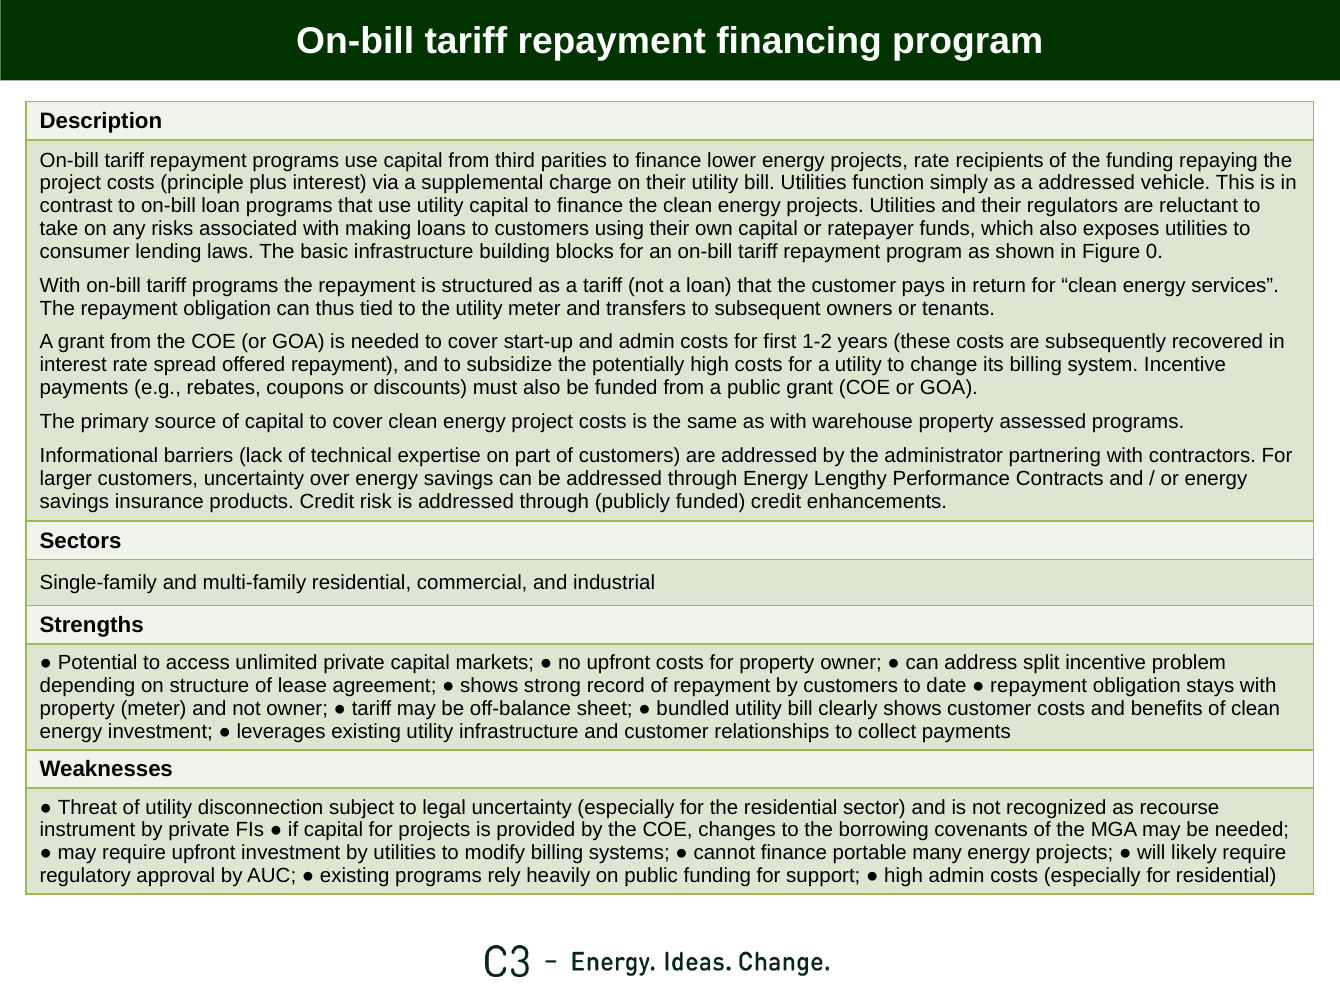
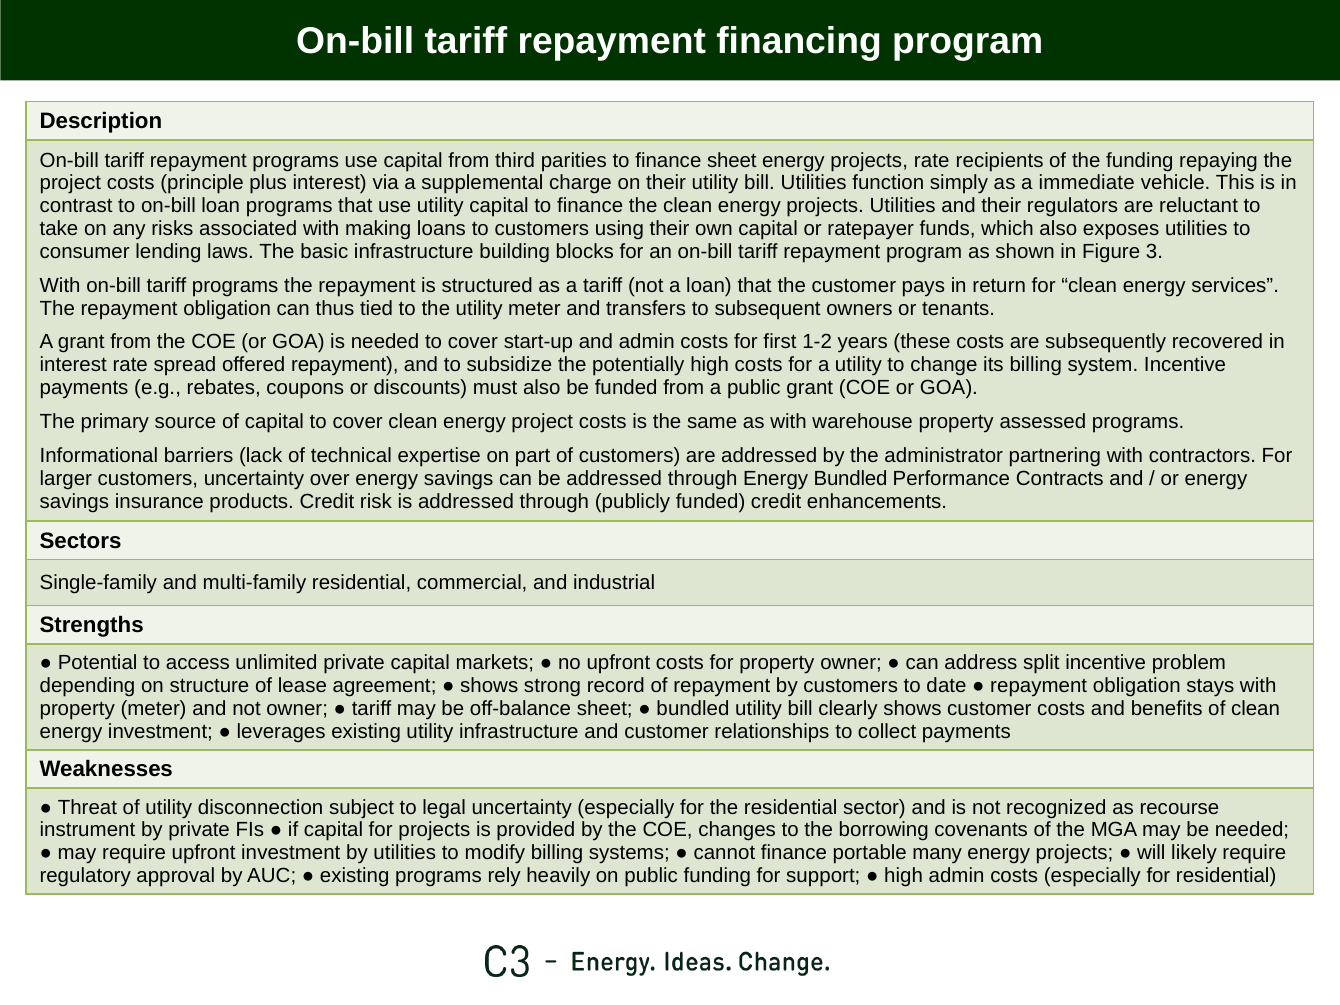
finance lower: lower -> sheet (732, 160)
a addressed: addressed -> immediate (1087, 183)
0: 0 -> 3 (1154, 251)
Energy Lengthy: Lengthy -> Bundled (851, 479)
